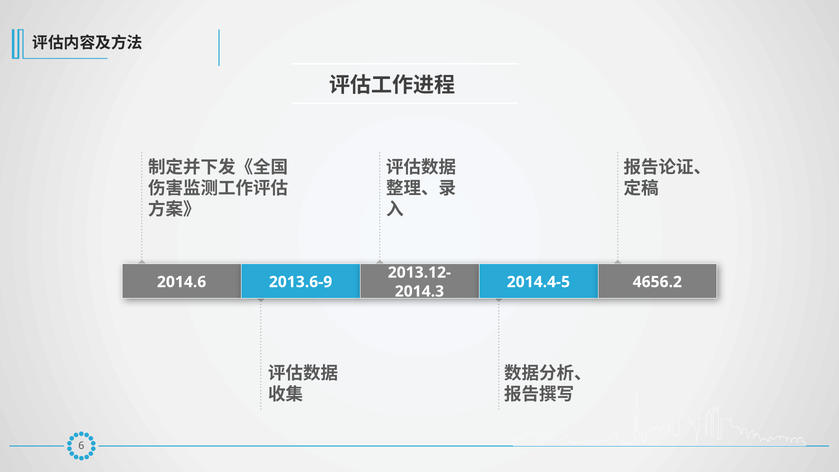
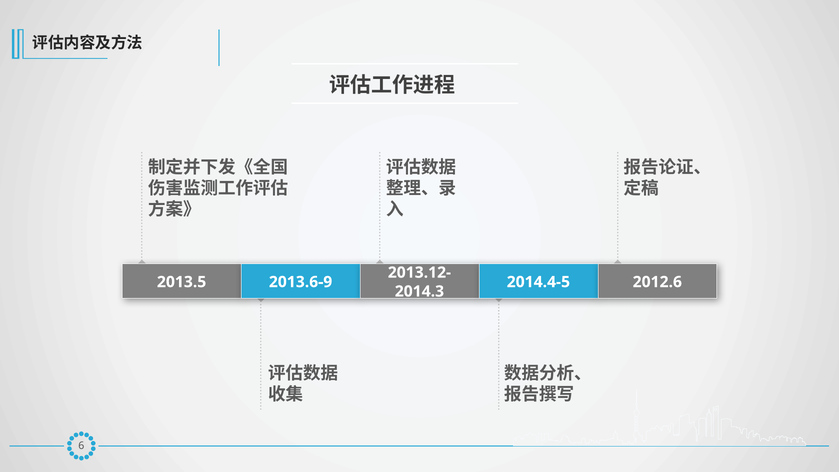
2014.6: 2014.6 -> 2013.5 (182, 282)
4656.2: 4656.2 -> 2012.6 (657, 282)
